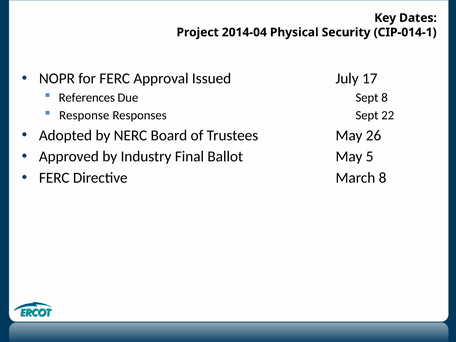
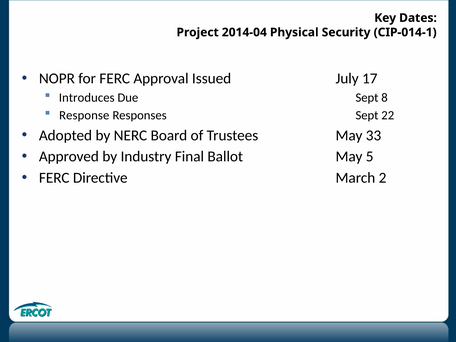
References: References -> Introduces (87, 98)
26: 26 -> 33 (374, 135)
March 8: 8 -> 2 (383, 178)
